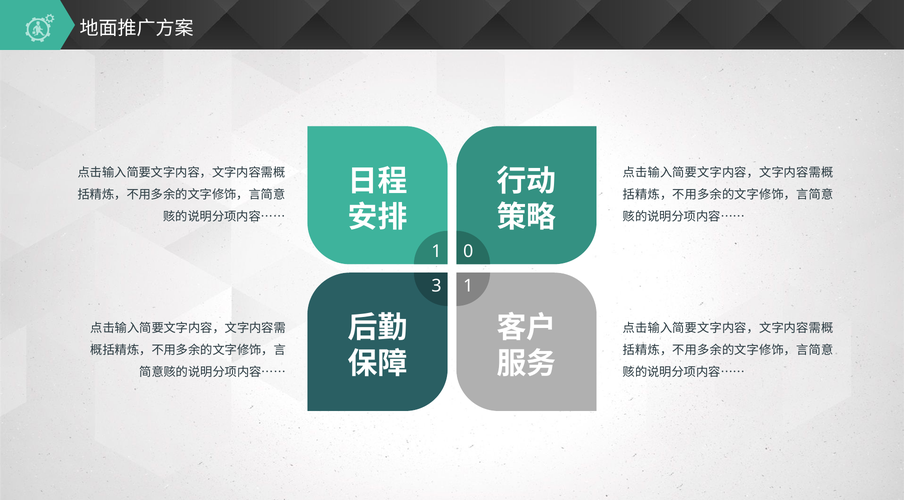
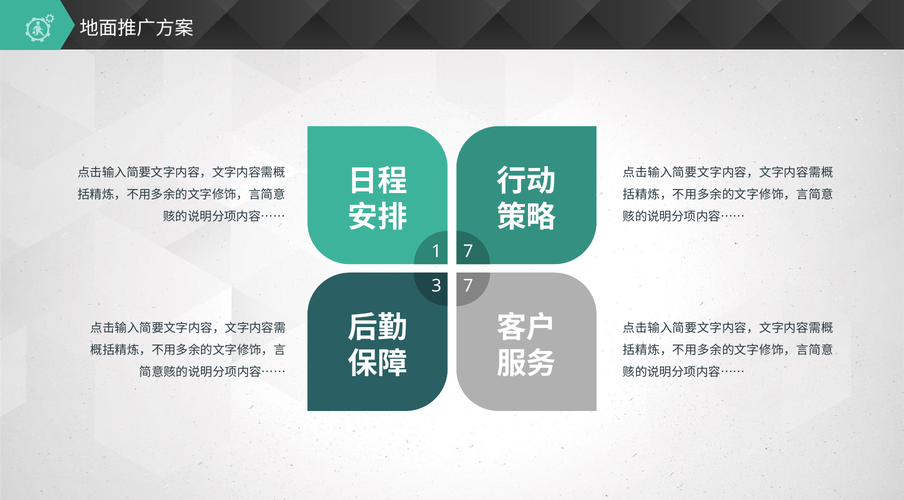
1 0: 0 -> 7 (468, 252)
3 1: 1 -> 7 (468, 286)
